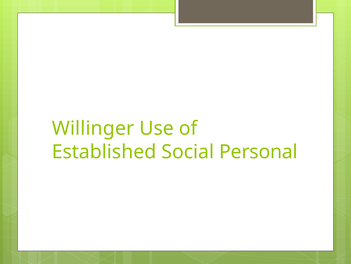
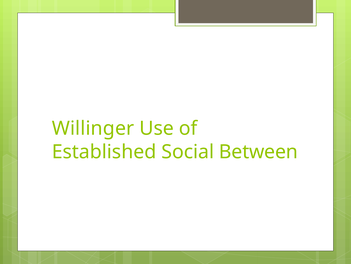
Personal: Personal -> Between (258, 152)
